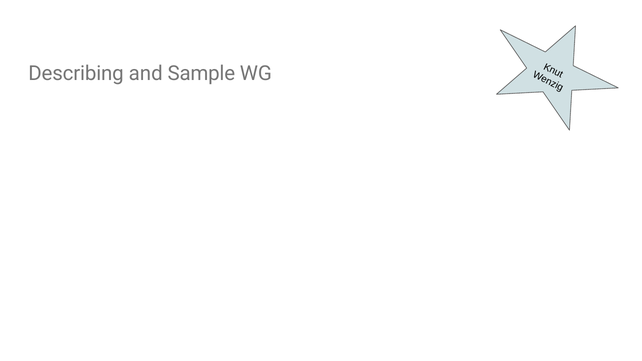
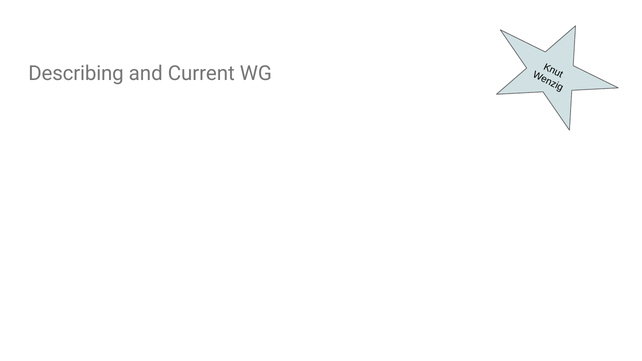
Sample: Sample -> Current (201, 73)
